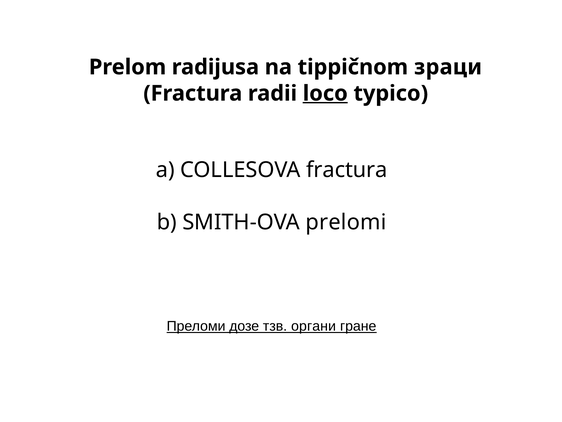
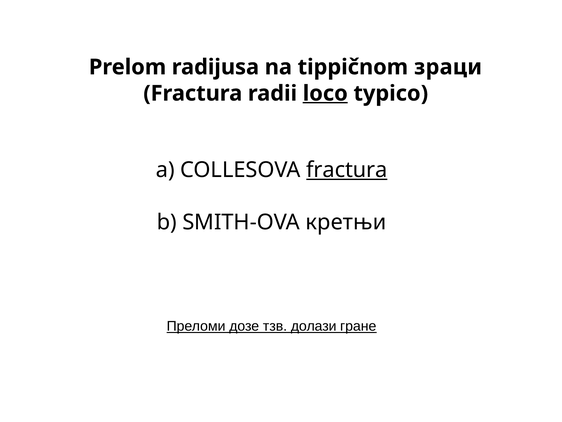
fractura underline: none -> present (347, 170)
prelomi: prelomi -> кретњи (346, 222)
органи: органи -> долази (314, 326)
